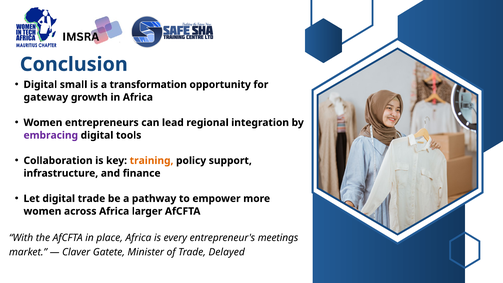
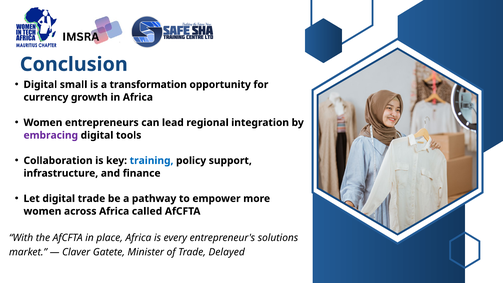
gateway: gateway -> currency (46, 97)
training colour: orange -> blue (152, 161)
larger: larger -> called (147, 211)
meetings: meetings -> solutions (278, 238)
